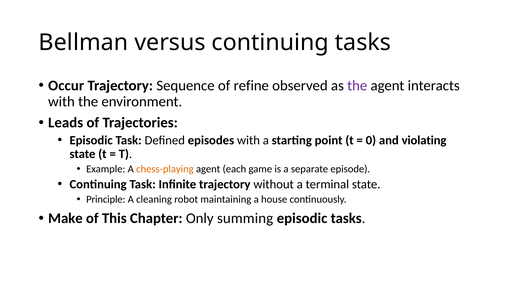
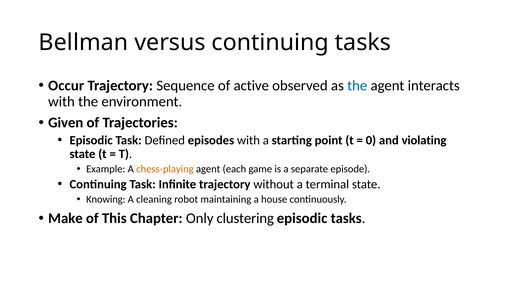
refine: refine -> active (251, 86)
the colour: purple -> blue (357, 86)
Leads: Leads -> Given (66, 123)
Principle: Principle -> Knowing (106, 200)
summing: summing -> clustering (245, 219)
